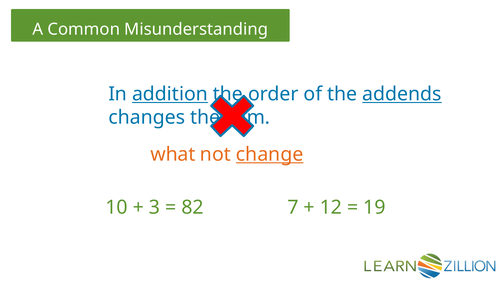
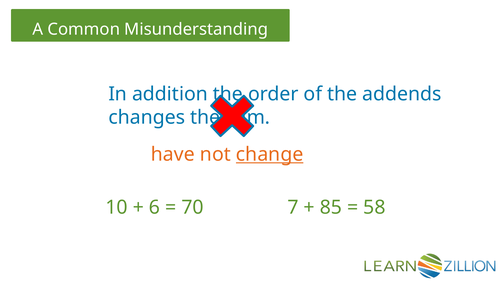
addition underline: present -> none (170, 94)
addends underline: present -> none (402, 94)
what: what -> have (173, 155)
3: 3 -> 6 (154, 208)
82: 82 -> 70 (192, 208)
12: 12 -> 85 (331, 208)
19: 19 -> 58 (374, 208)
